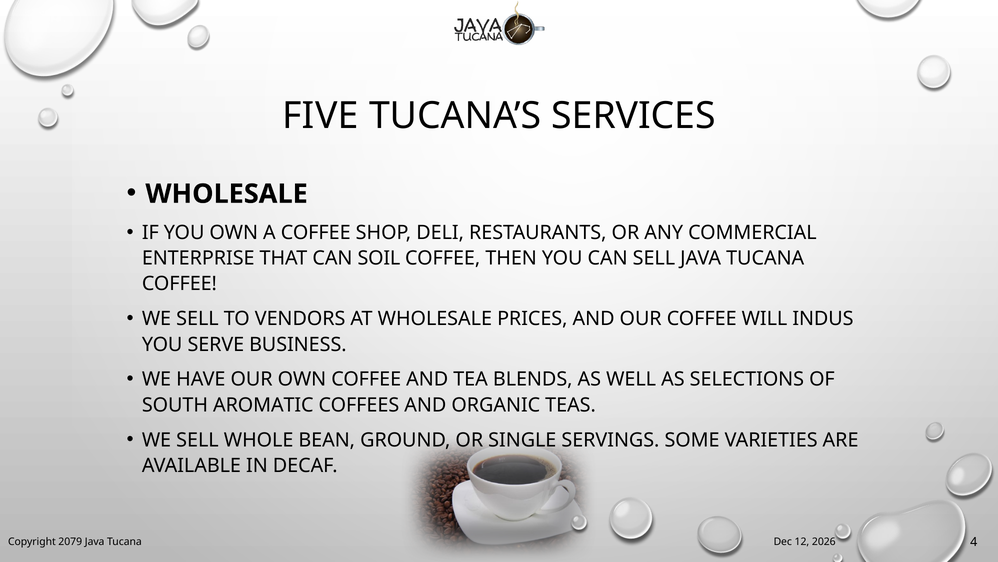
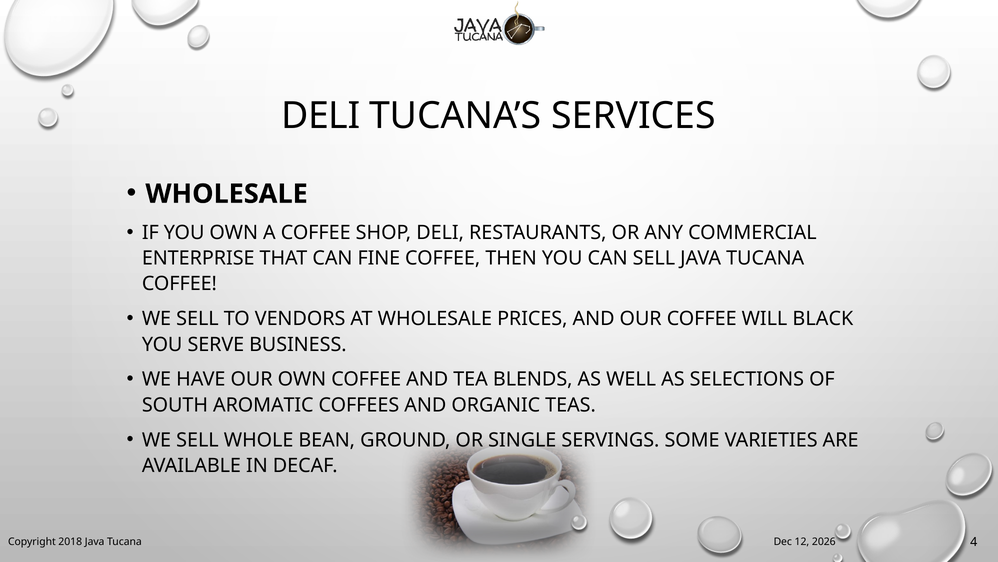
FIVE: FIVE -> DELI (321, 116)
SOIL: SOIL -> FINE (379, 258)
INDUS: INDUS -> BLACK (823, 319)
2079: 2079 -> 2018 (70, 541)
